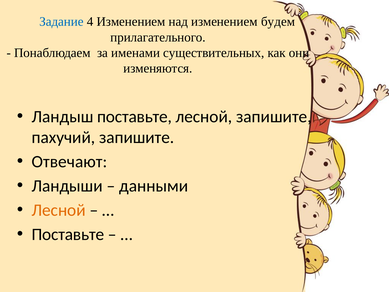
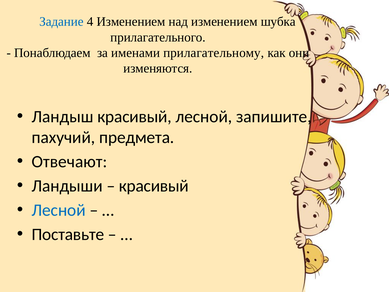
будем: будем -> шубка (278, 22)
существительных: существительных -> прилагательному (214, 53)
Ландыш поставьте: поставьте -> красивый (135, 117)
пахучий запишите: запишите -> предмета (137, 137)
данными: данными -> красивый (154, 186)
Лесной colour: orange -> blue (59, 210)
